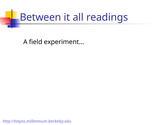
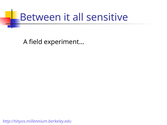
readings: readings -> sensitive (107, 17)
